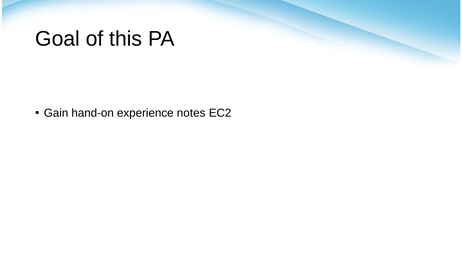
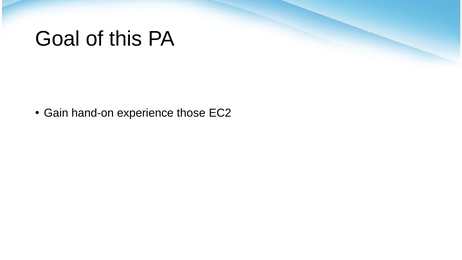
notes: notes -> those (191, 113)
